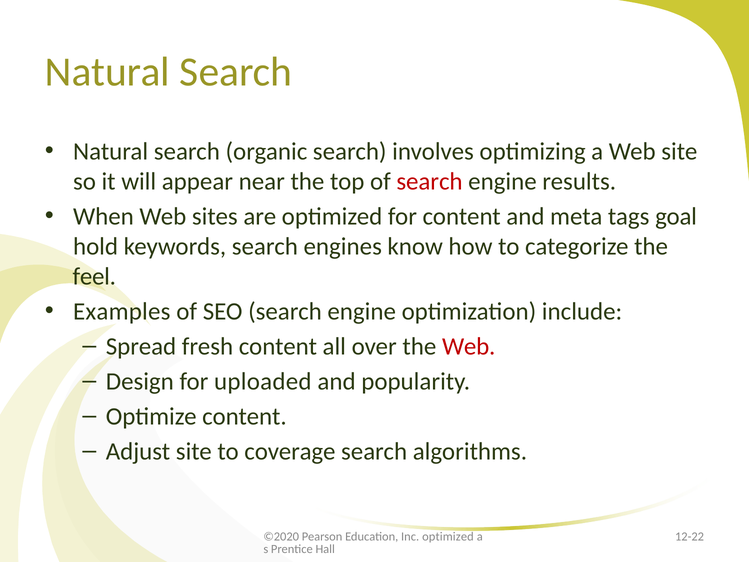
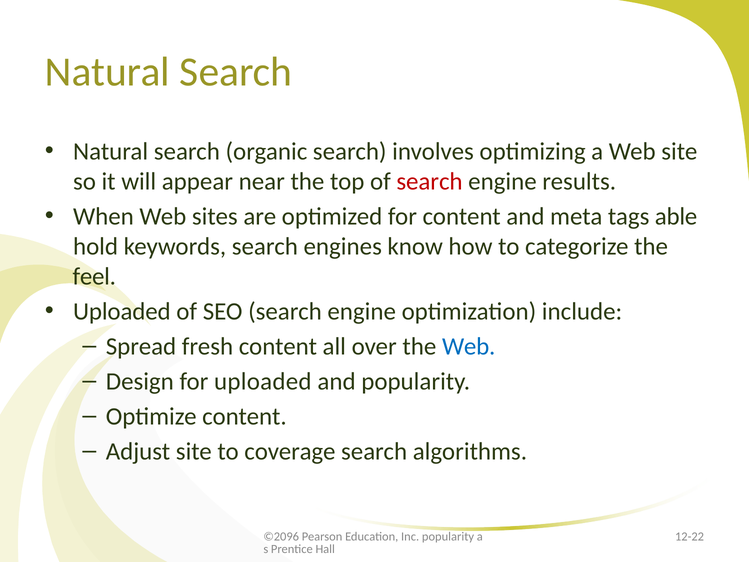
goal: goal -> able (676, 216)
Examples: Examples -> Uploaded (122, 311)
Web colour: red -> blue (469, 346)
©2020: ©2020 -> ©2096 (281, 536)
Inc optimized: optimized -> popularity (448, 536)
